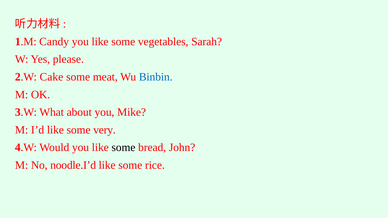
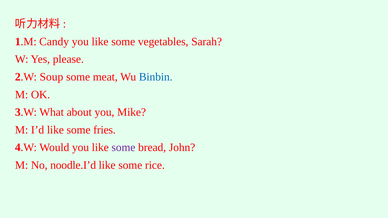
Cake: Cake -> Soup (51, 77)
very: very -> fries (104, 130)
some colour: black -> purple (123, 148)
